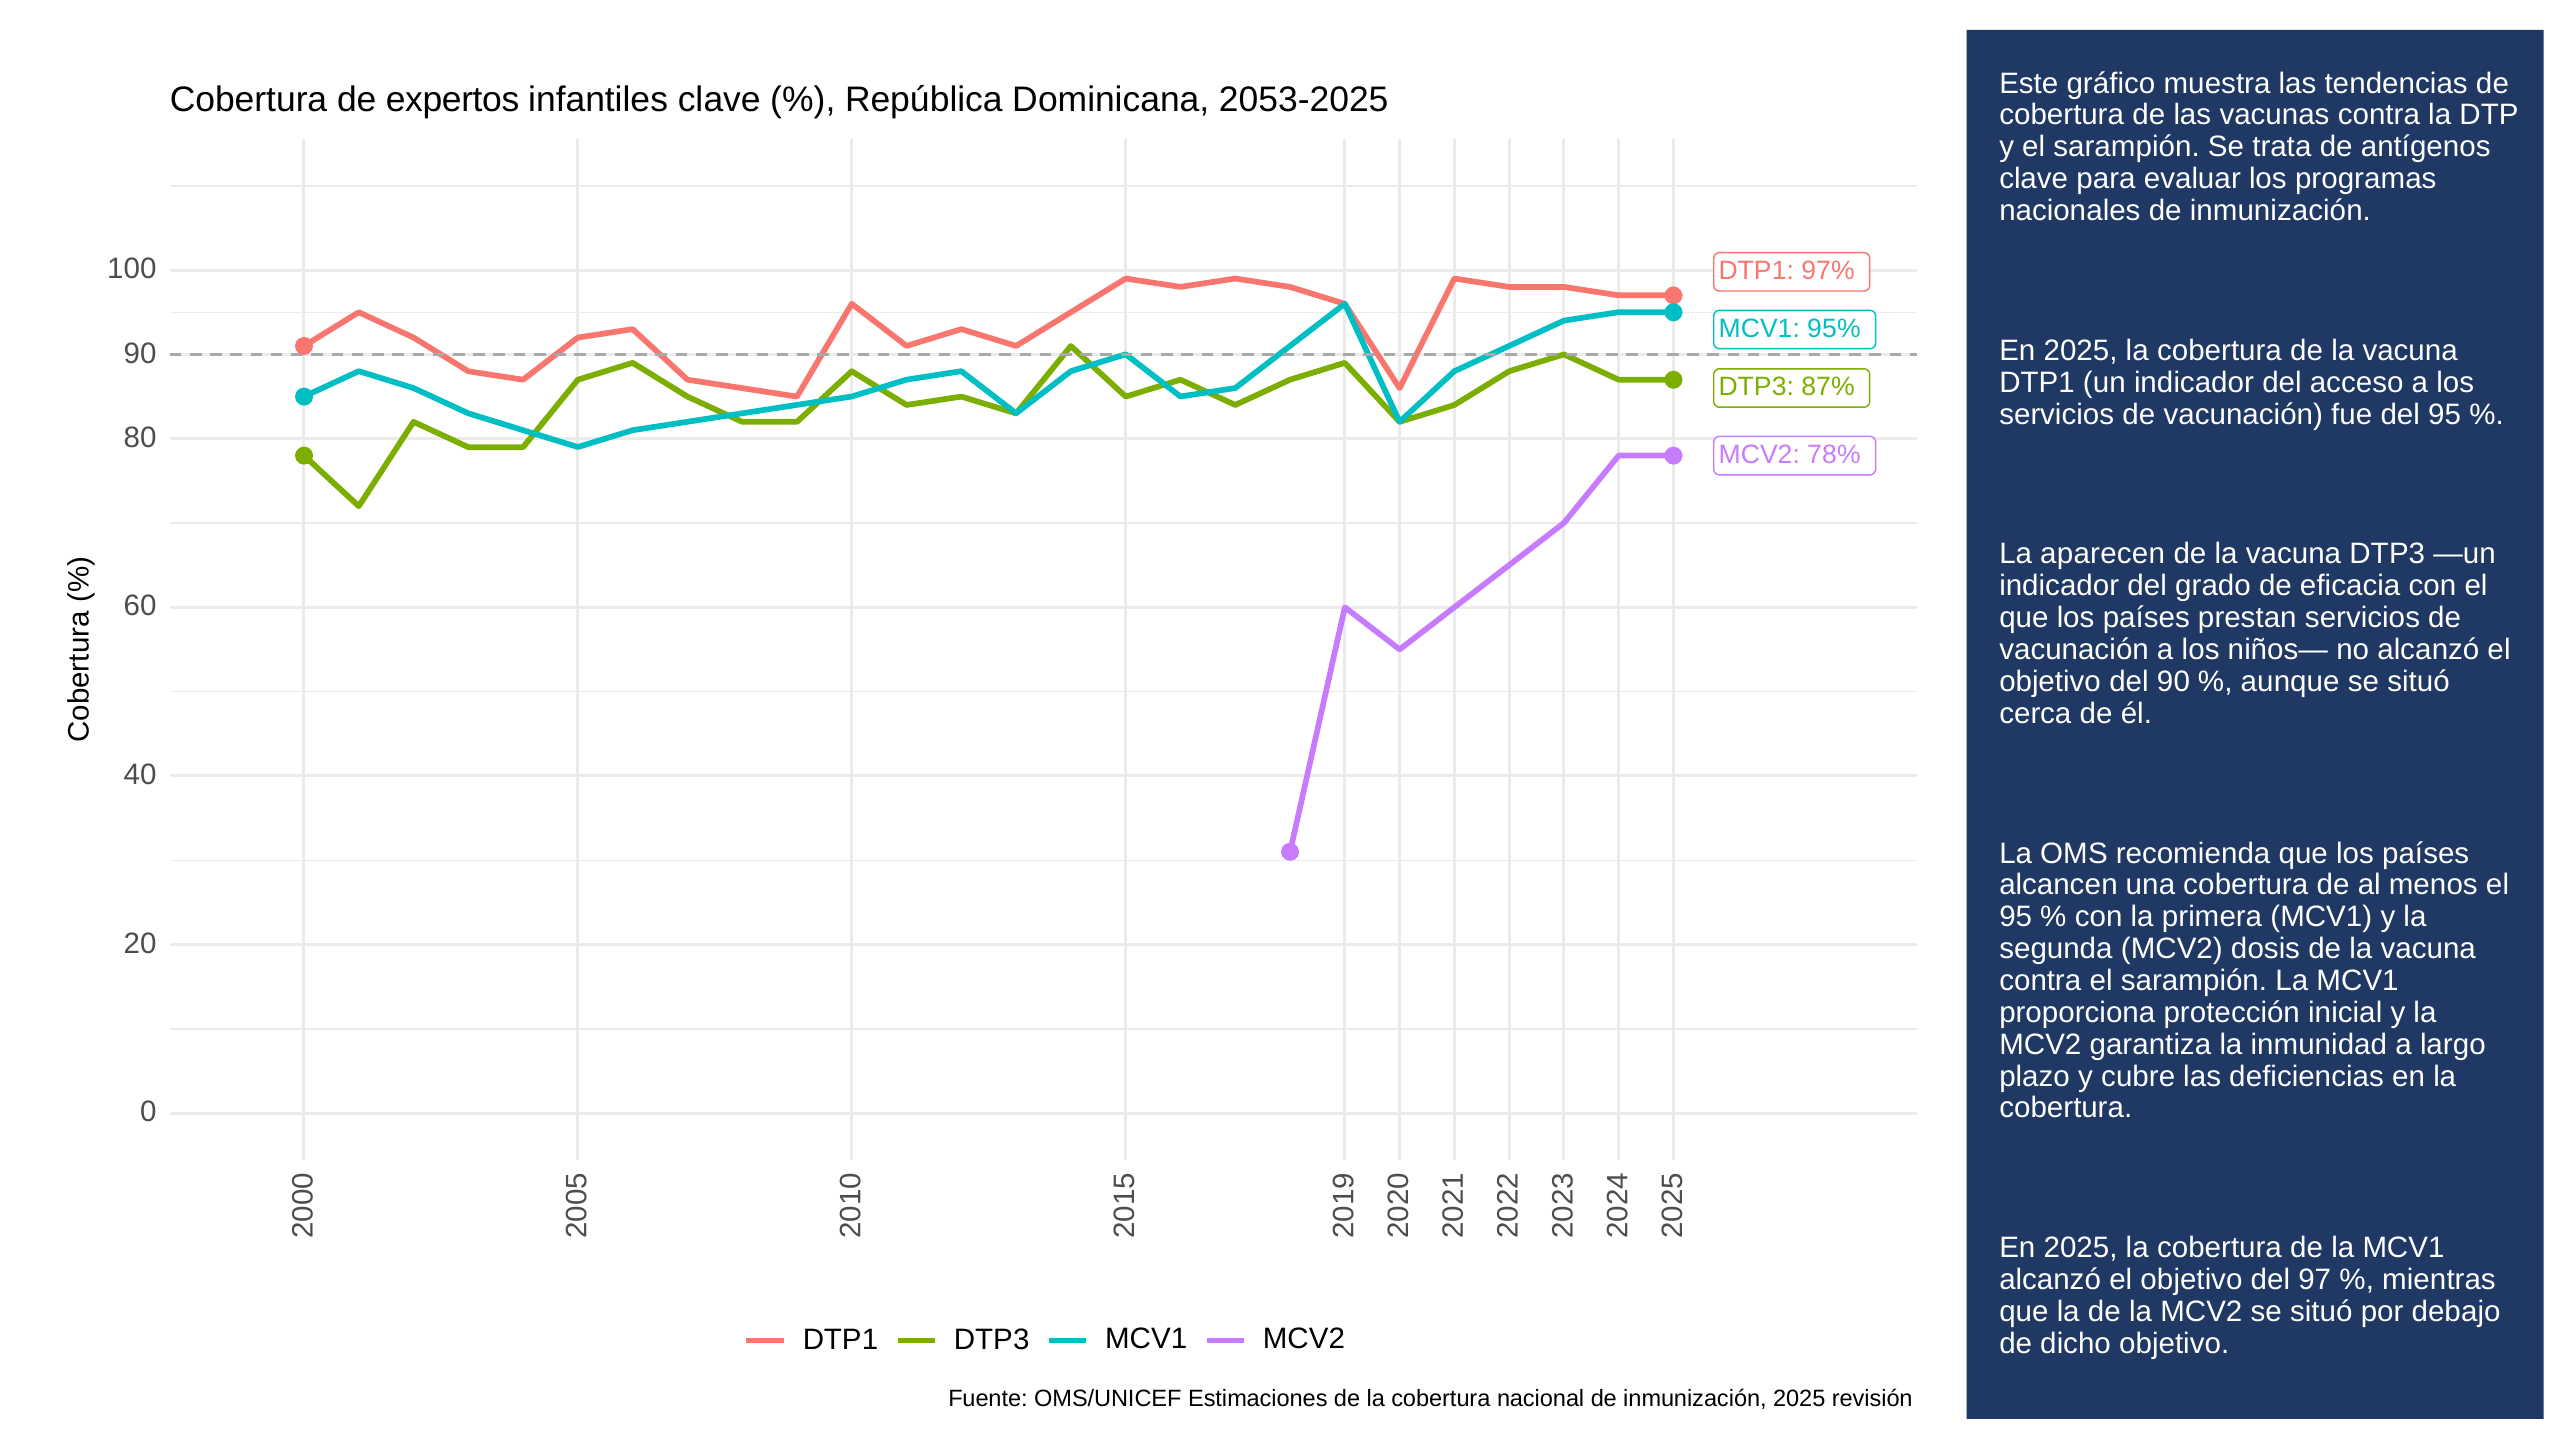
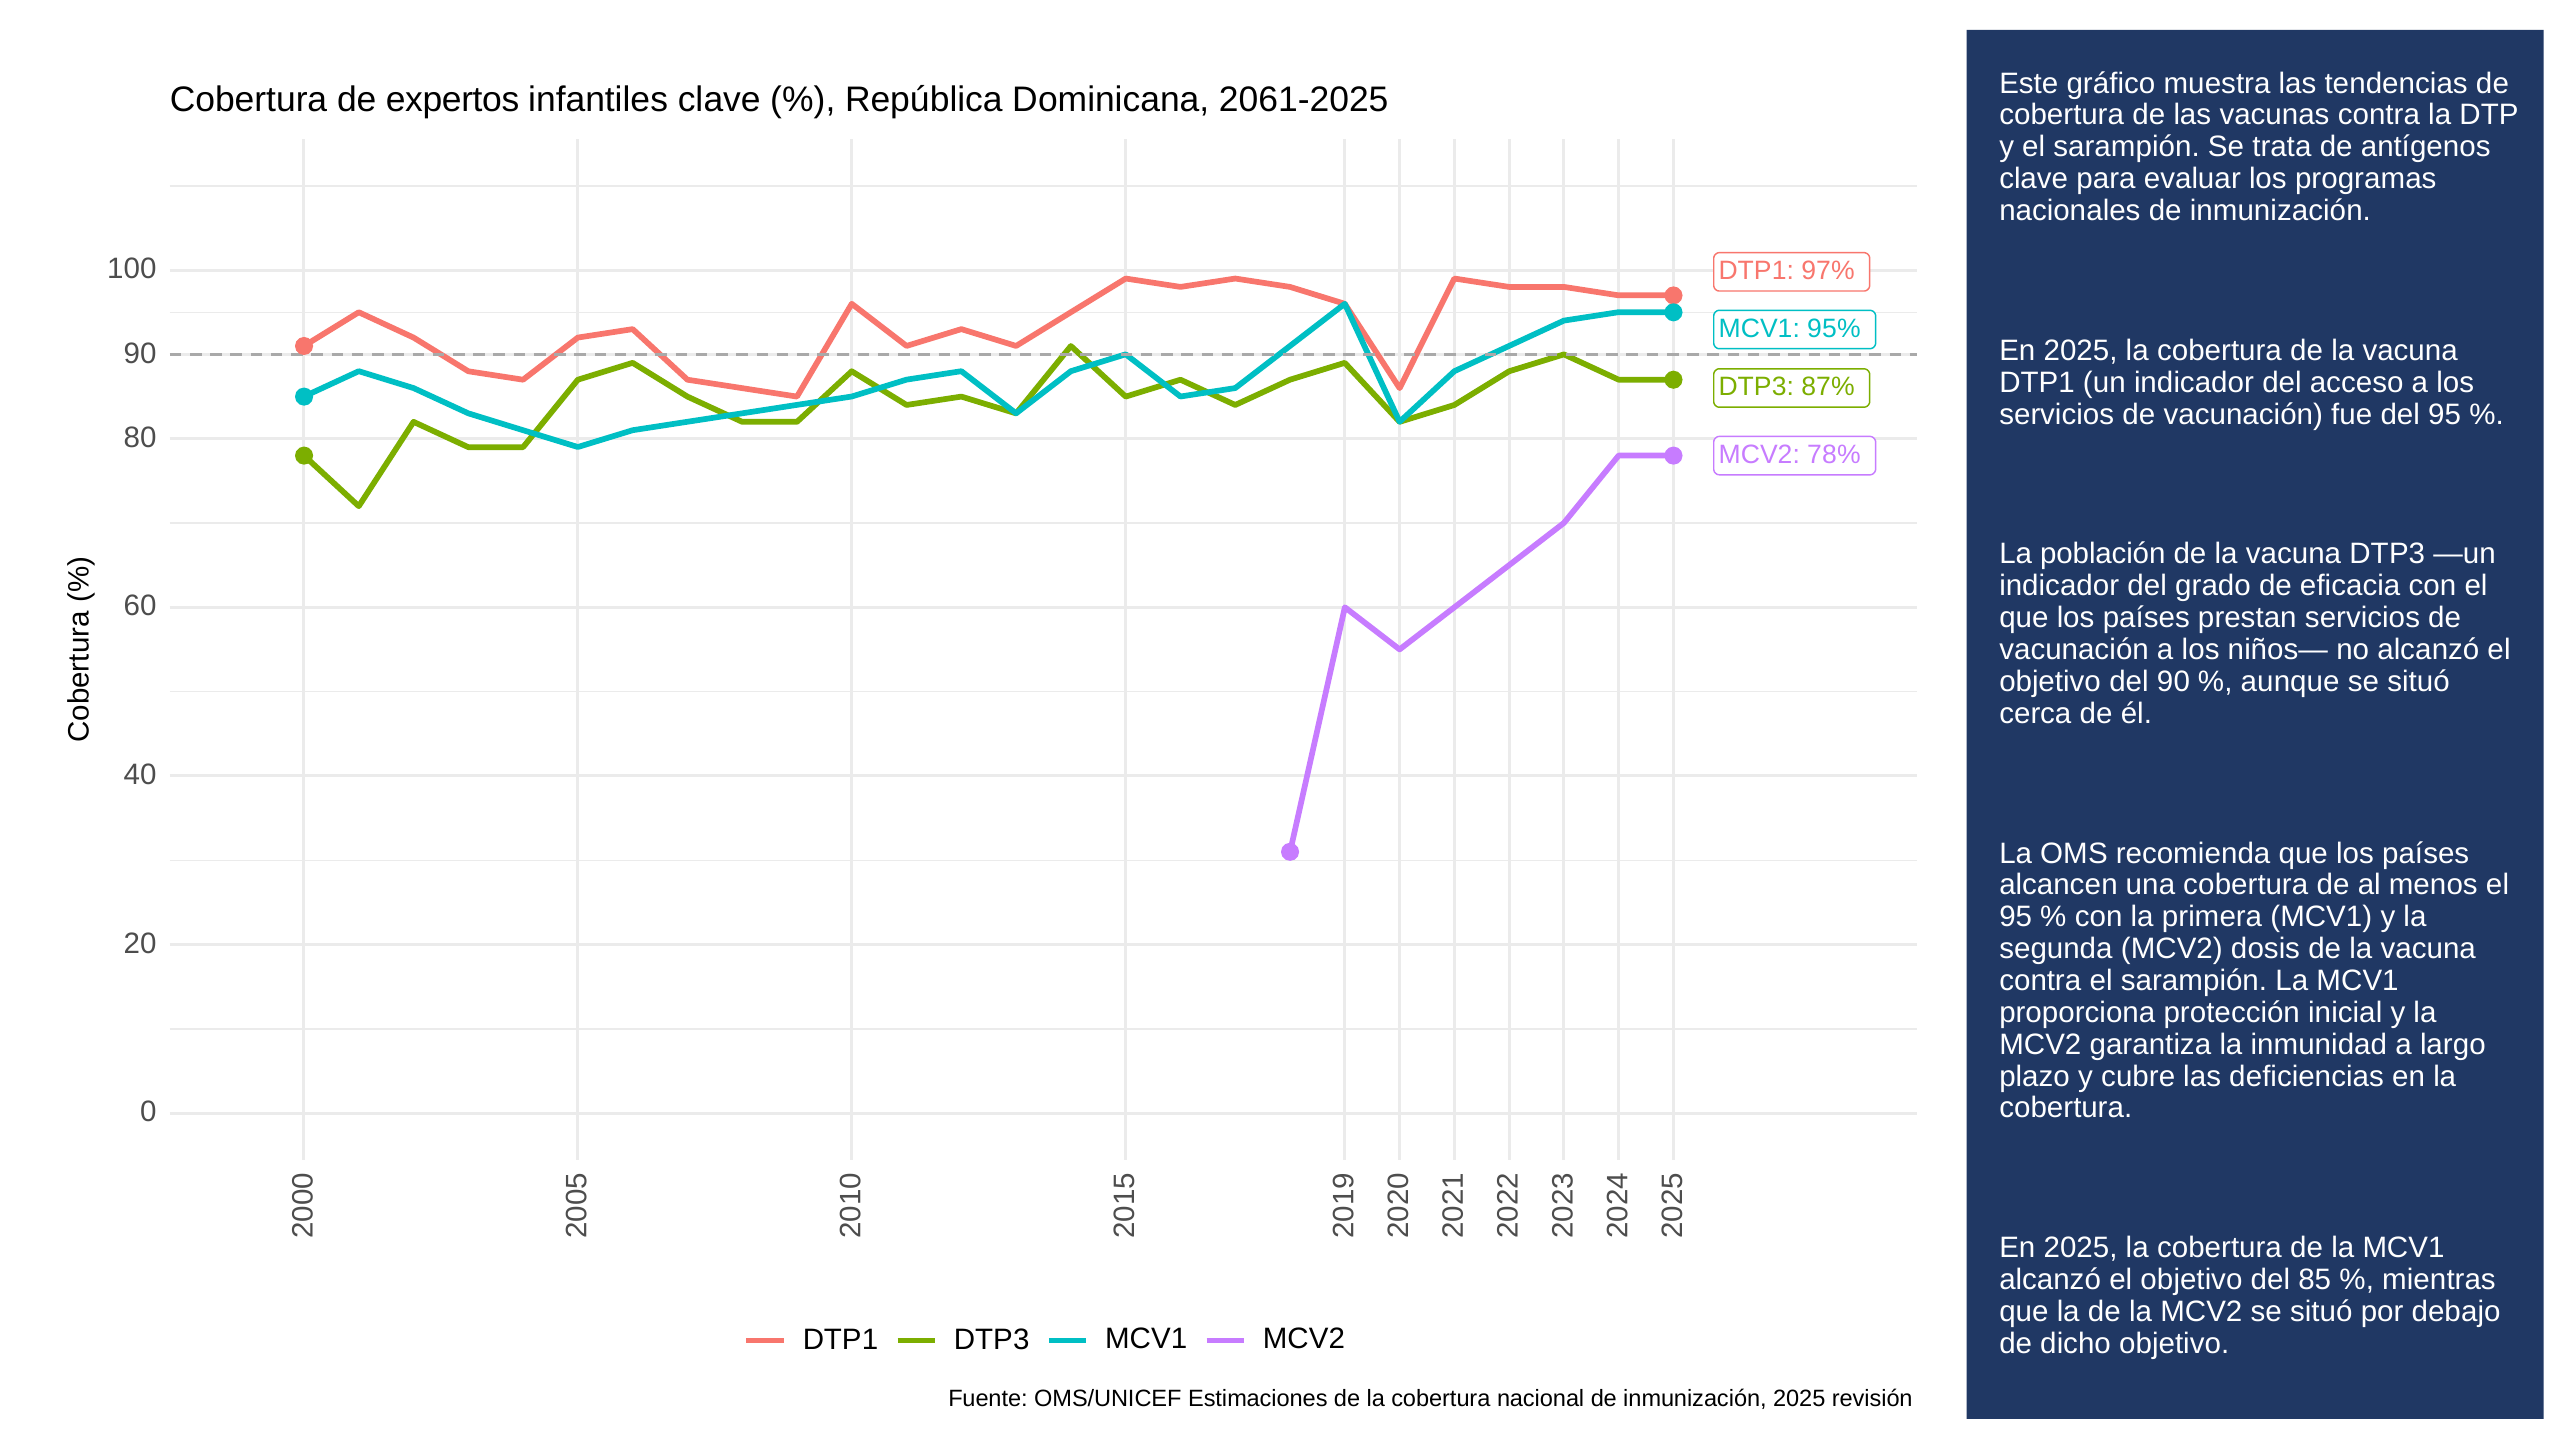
2053-2025: 2053-2025 -> 2061-2025 (1304, 100)
aparecen: aparecen -> población (2103, 554)
97: 97 -> 85 (2315, 1280)
